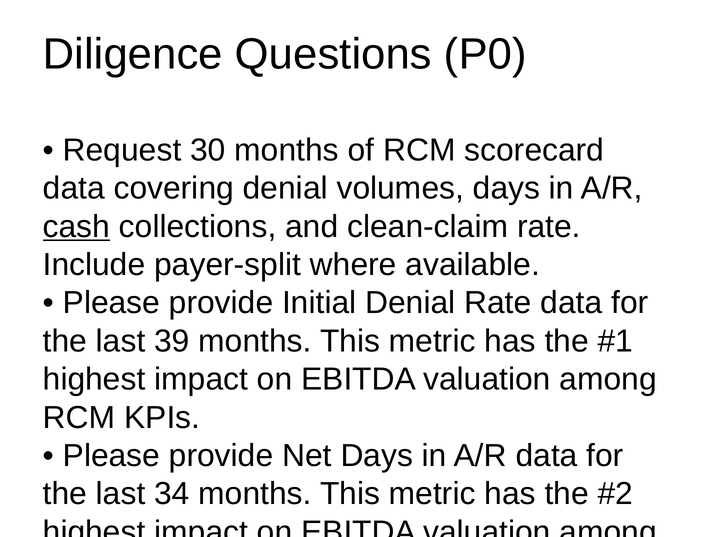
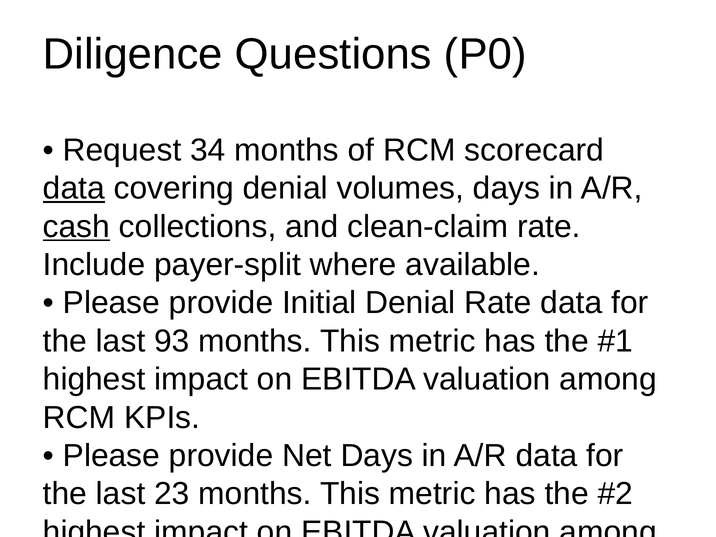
30: 30 -> 34 (208, 150)
data underline: none -> present (74, 188)
39: 39 -> 93 (172, 341)
34: 34 -> 23 (172, 494)
